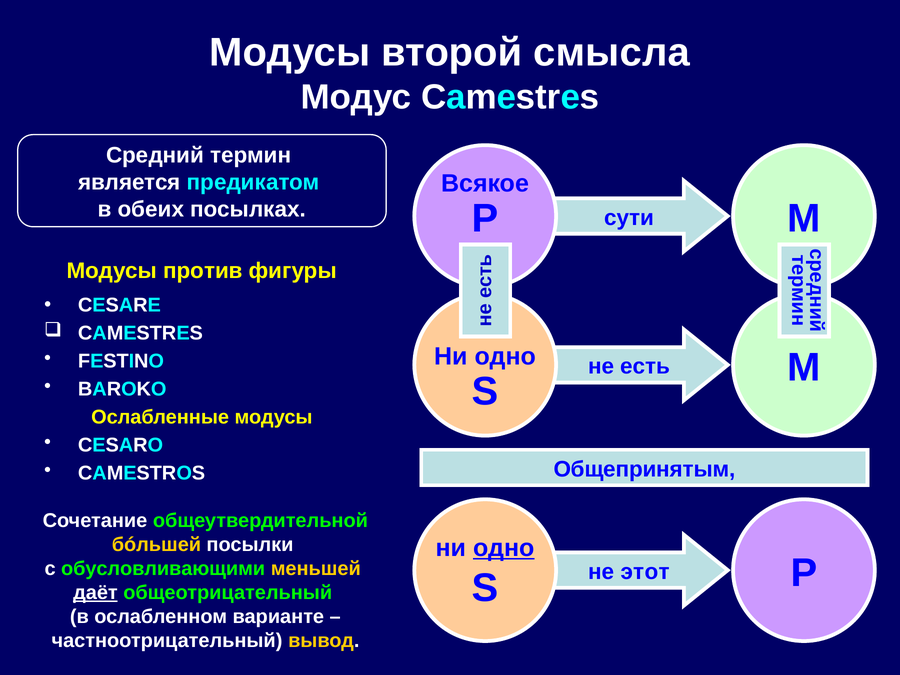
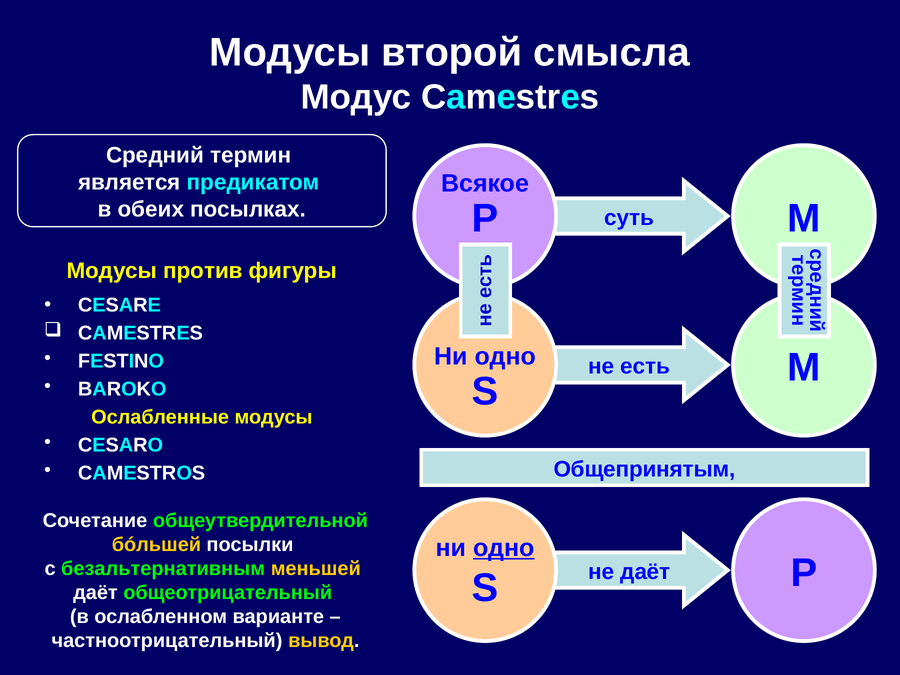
сути: сути -> суть (629, 218)
обусловливающими: обусловливающими -> безальтернативным (163, 569)
не этот: этот -> даёт (645, 572)
даёт underline: present -> none (95, 593)
